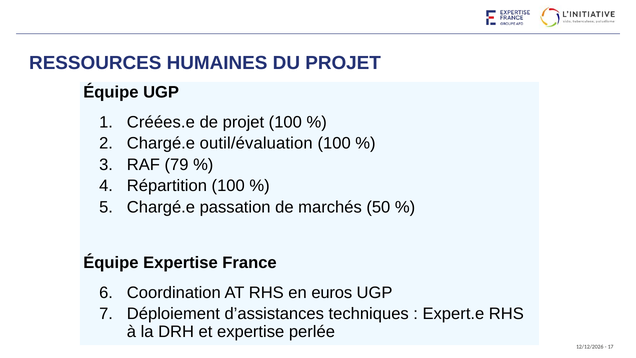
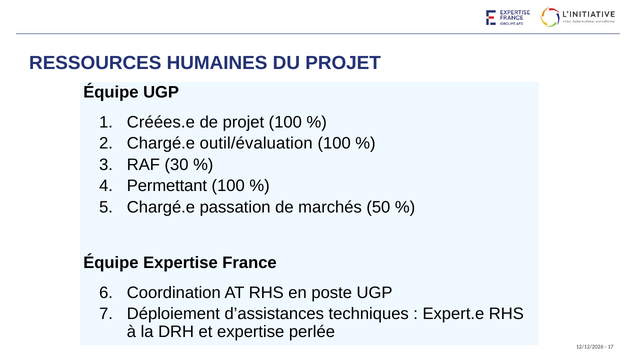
79: 79 -> 30 (177, 165)
Répartition: Répartition -> Permettant (167, 186)
euros: euros -> poste (332, 292)
